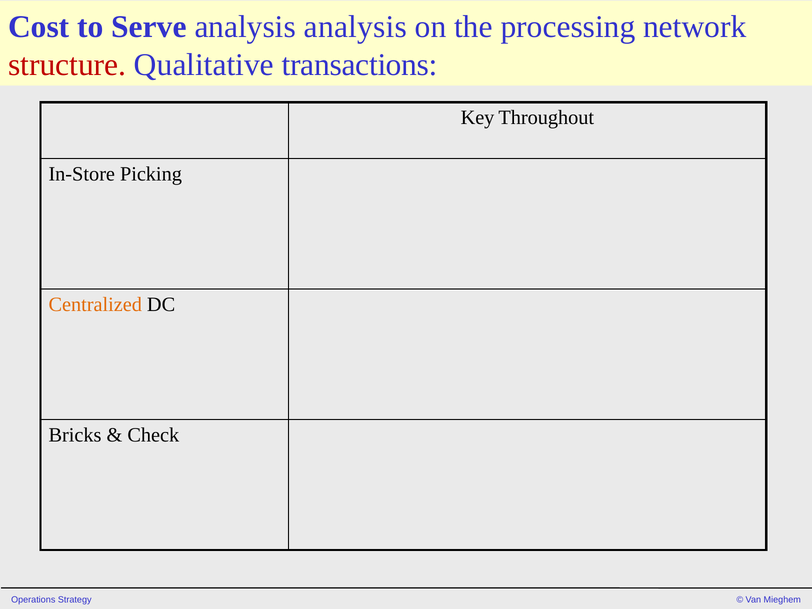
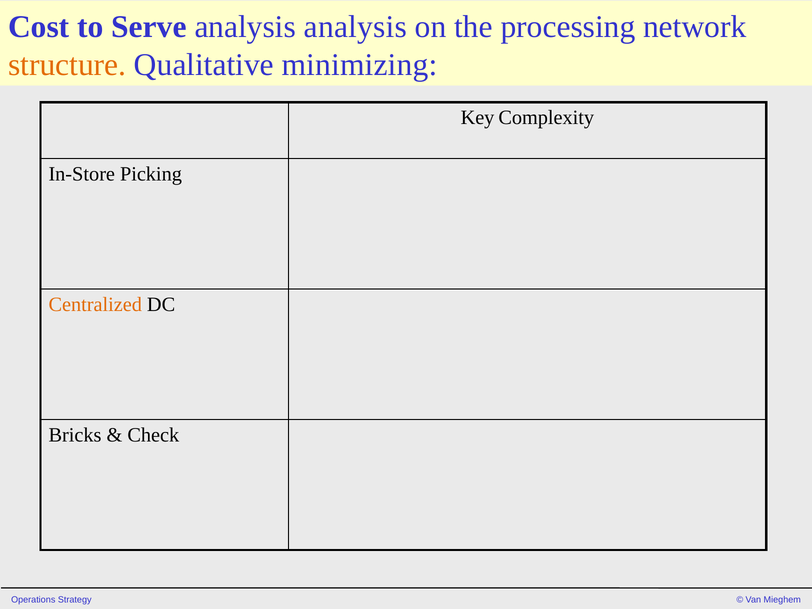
structure colour: red -> orange (67, 65)
transactions: transactions -> minimizing (360, 65)
Throughout: Throughout -> Complexity (546, 118)
